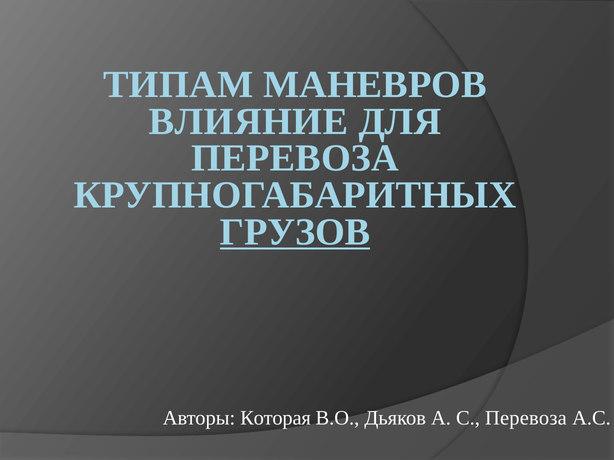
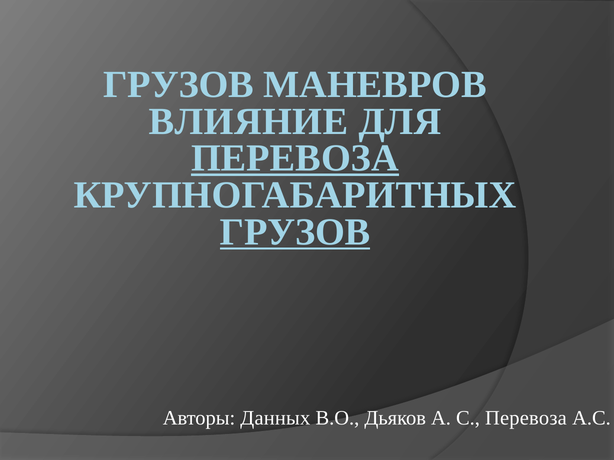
ТИПАМ: ТИПАМ -> ГРУЗОВ (178, 85)
ПЕРЕВОЗА underline: none -> present (295, 159)
Которая: Которая -> Данных (275, 419)
